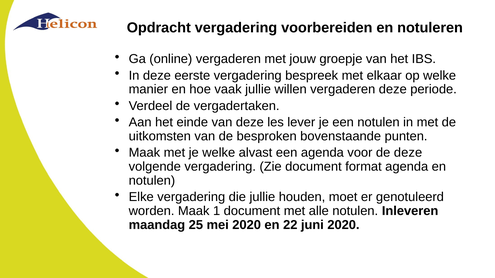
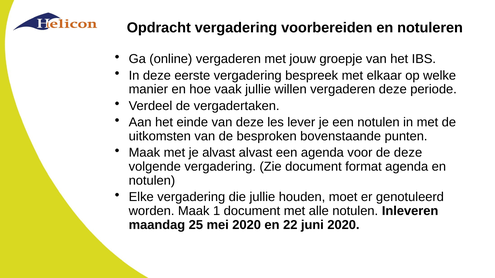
je welke: welke -> alvast (219, 153)
